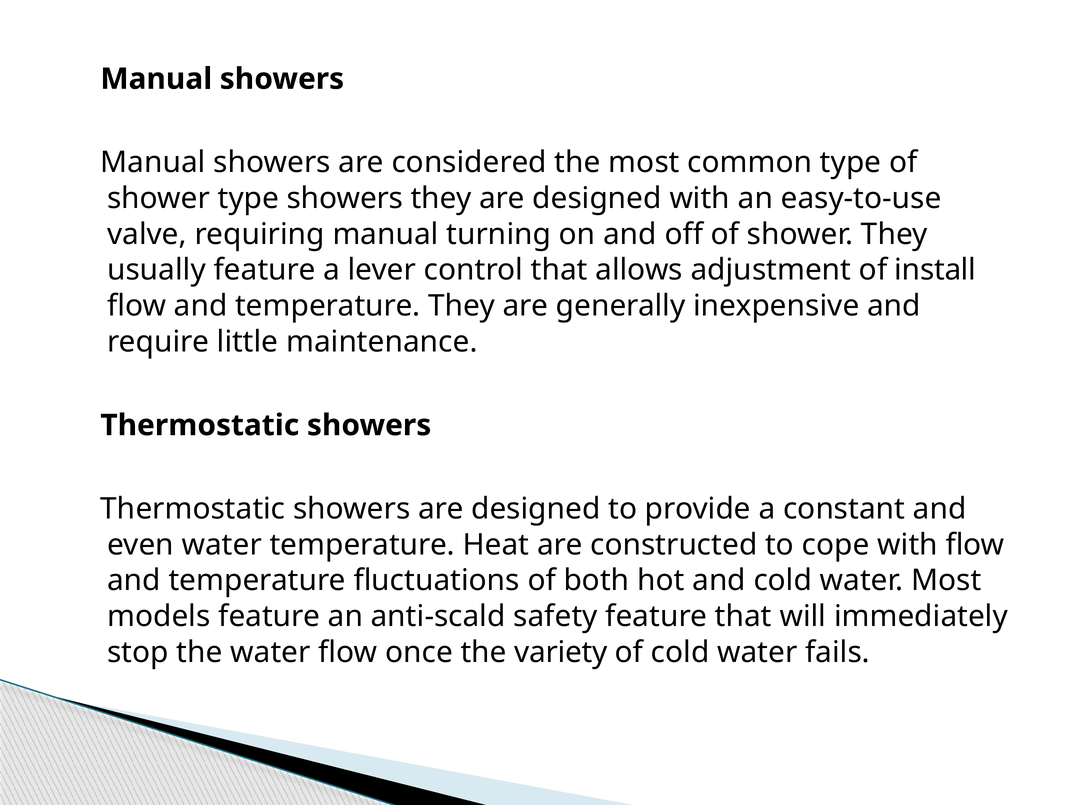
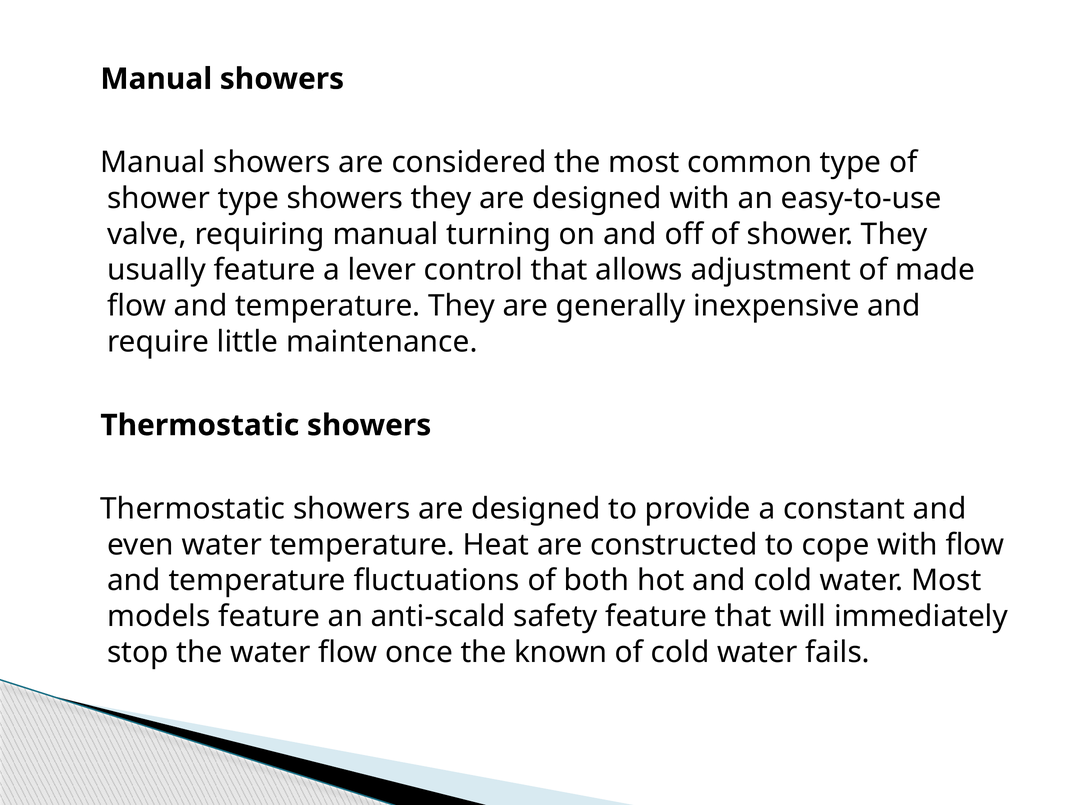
install: install -> made (935, 270)
variety: variety -> known (561, 653)
